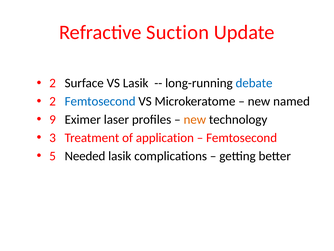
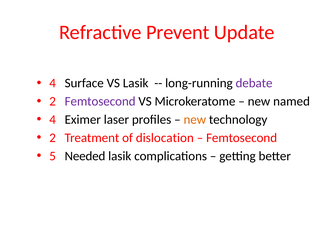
Suction: Suction -> Prevent (178, 32)
2: 2 -> 4 (53, 83)
debate colour: blue -> purple (254, 83)
Femtosecond colour: blue -> purple (100, 101)
9: 9 -> 4 (53, 119)
3: 3 -> 2 (53, 138)
application: application -> dislocation (165, 138)
